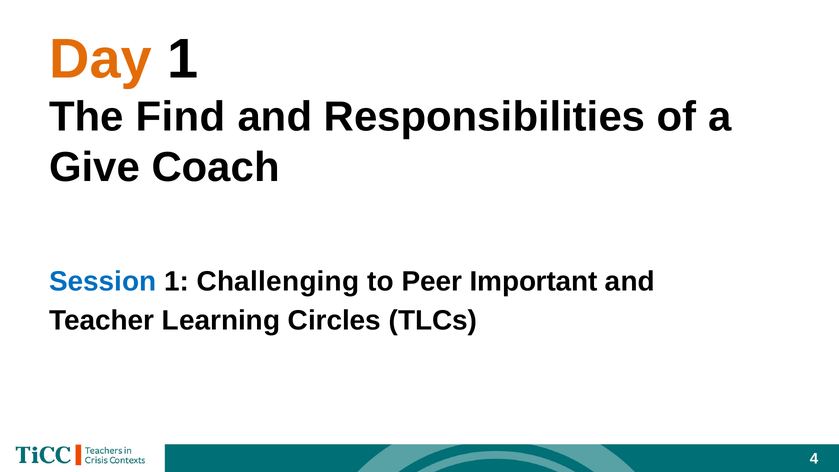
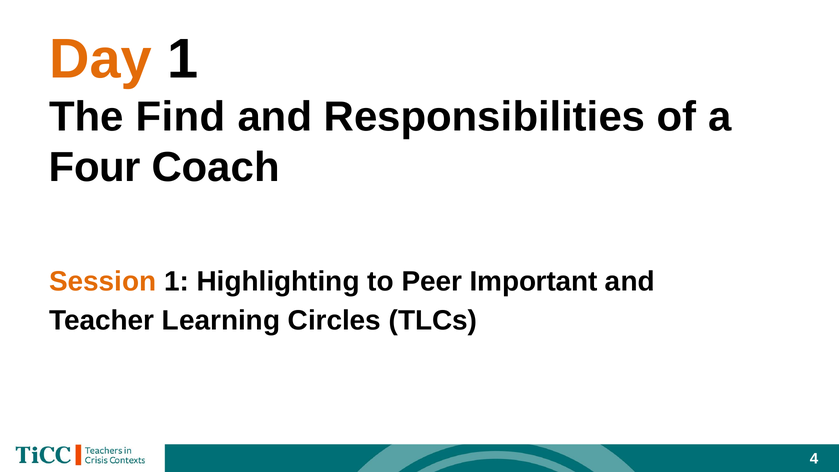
Give: Give -> Four (95, 167)
Session colour: blue -> orange (103, 282)
Challenging: Challenging -> Highlighting (278, 282)
